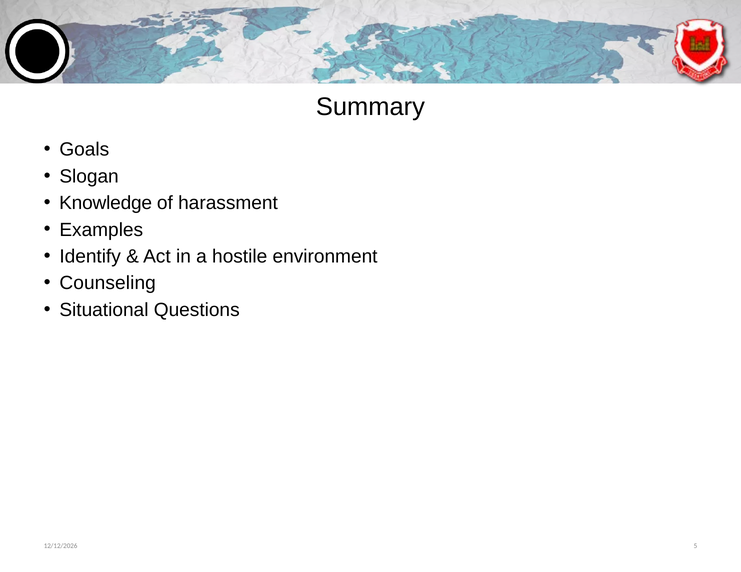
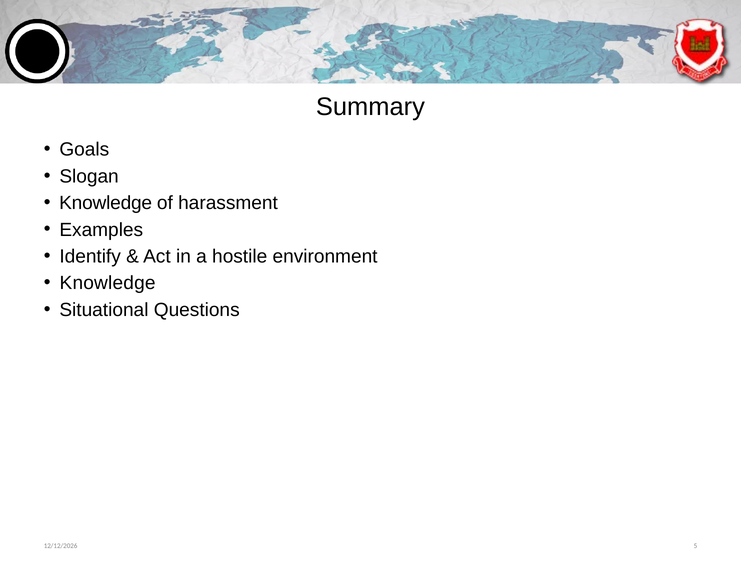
Counseling: Counseling -> Knowledge (108, 283)
